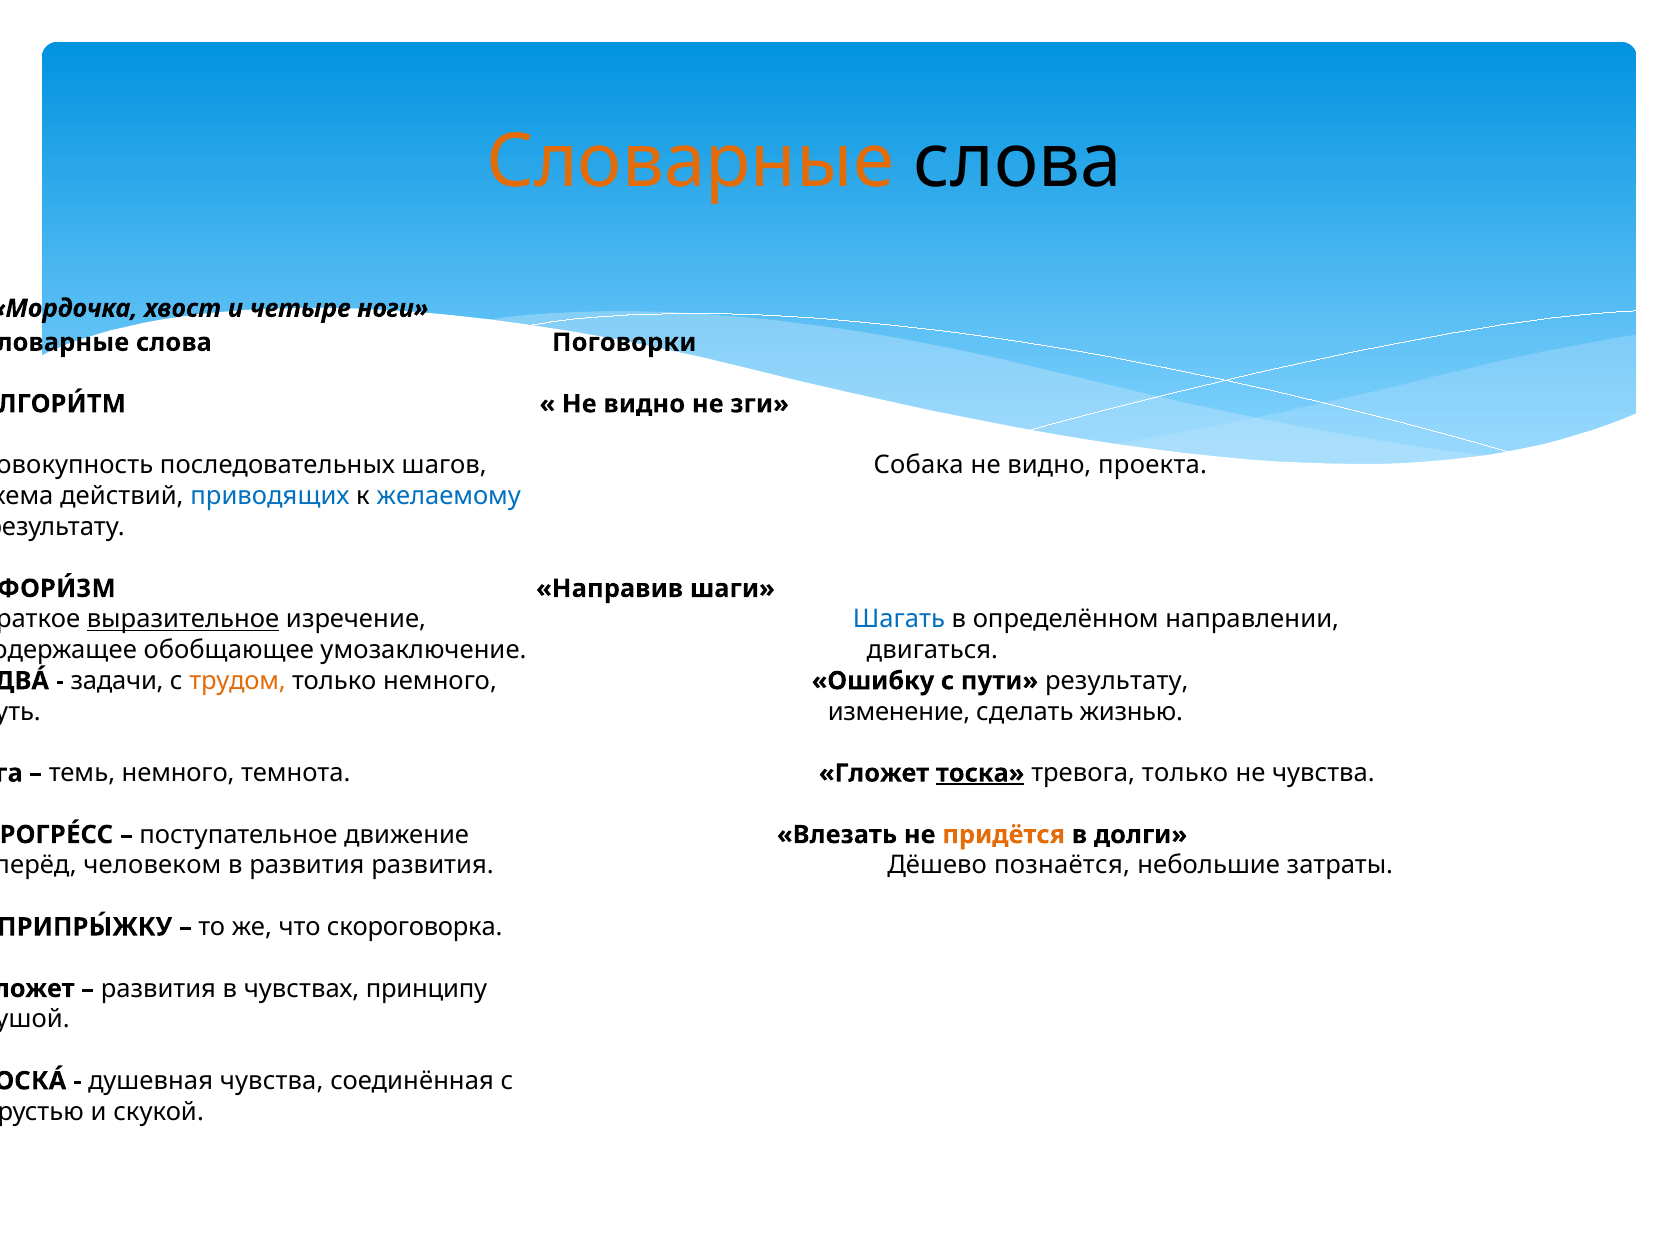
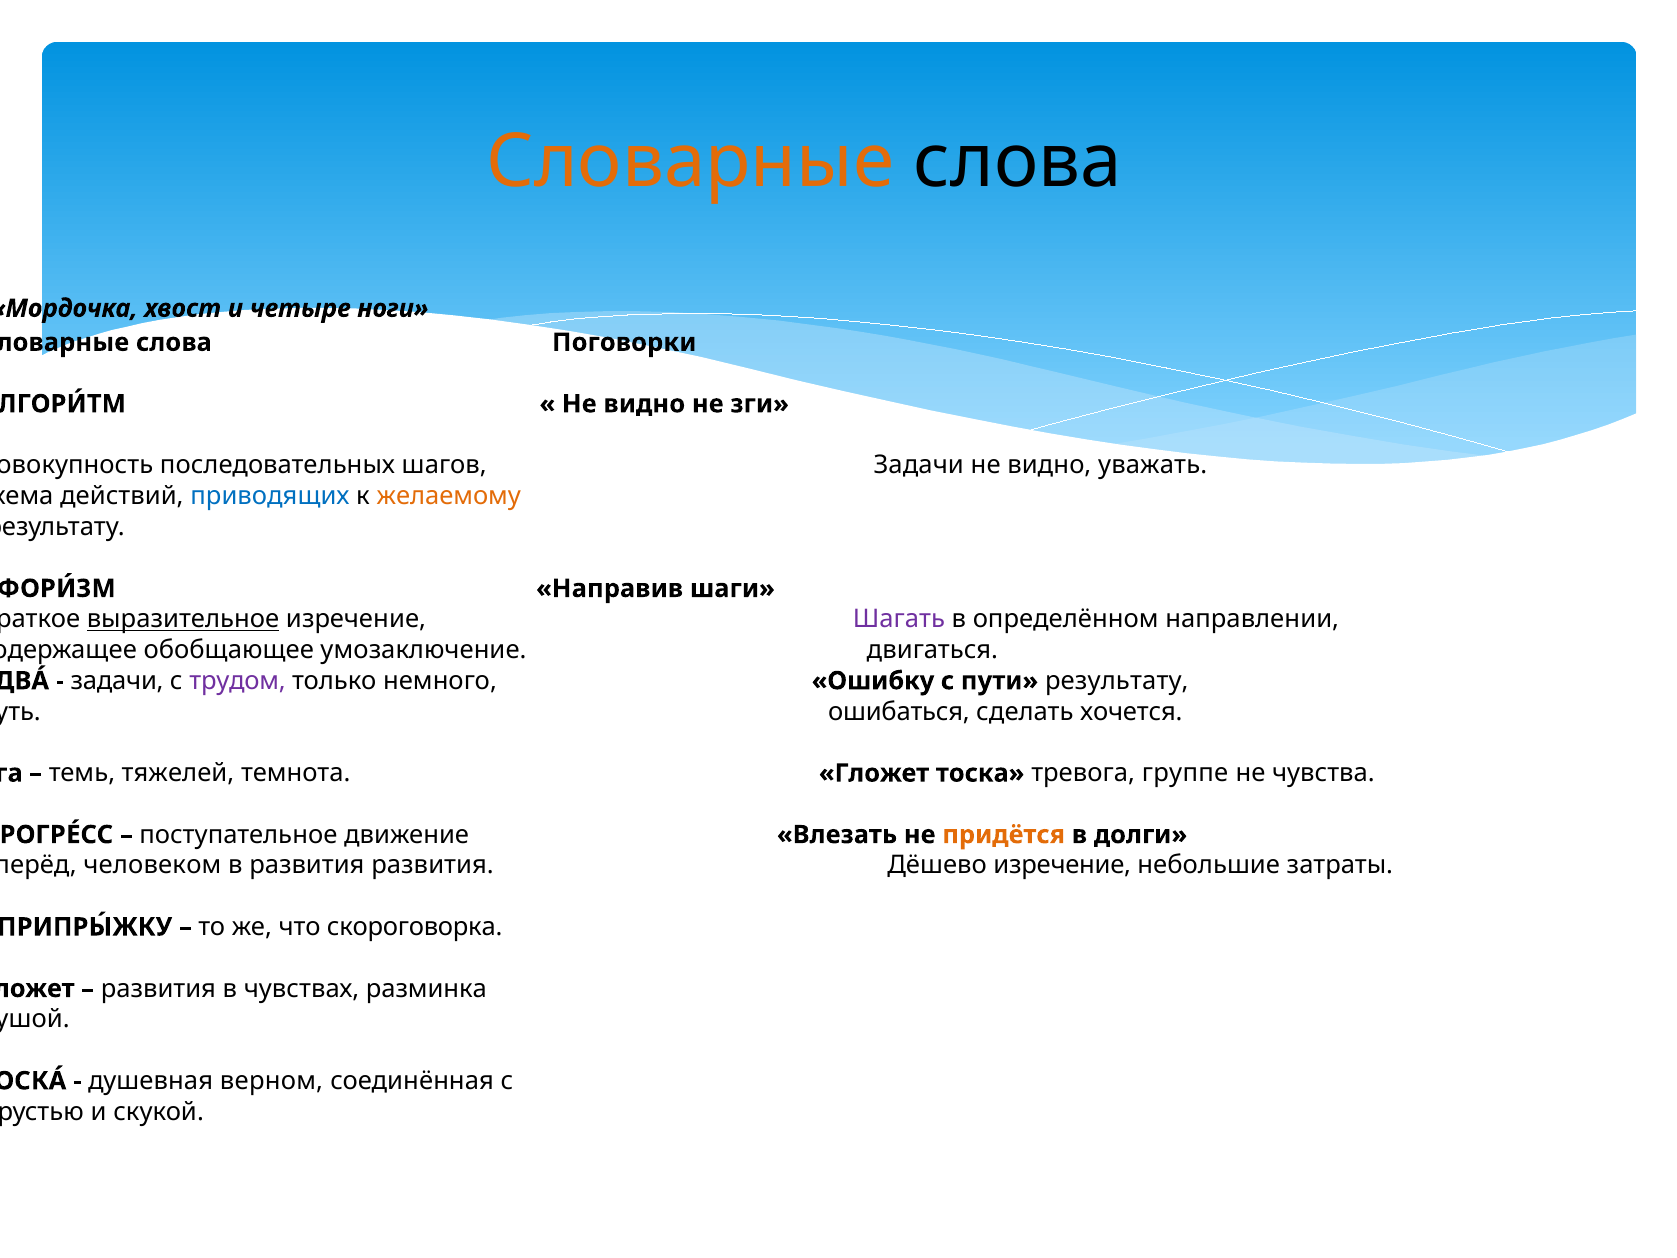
шагов Собака: Собака -> Задачи (919, 465)
проекта: проекта -> уважать (1153, 465)
желаемому colour: blue -> orange (449, 496)
Шагать colour: blue -> purple (899, 619)
трудом colour: orange -> purple (237, 681)
изменение: изменение -> ошибаться (899, 712)
жизнью: жизнью -> хочется (1131, 712)
темь немного: немного -> тяжелей (178, 773)
тоска underline: present -> none (980, 773)
тревога только: только -> группе (1185, 773)
Дёшево познаётся: познаётся -> изречение (1062, 865)
принципу: принципу -> разминка (426, 988)
душевная чувства: чувства -> верном (272, 1081)
